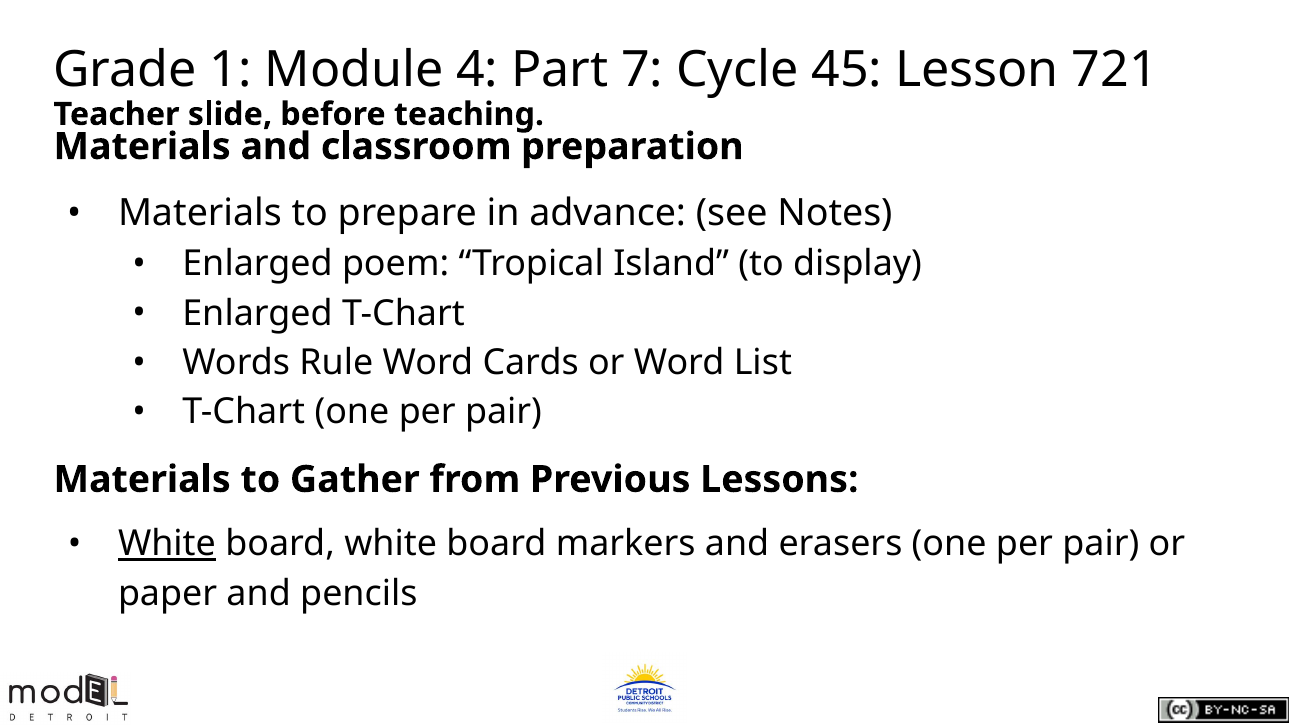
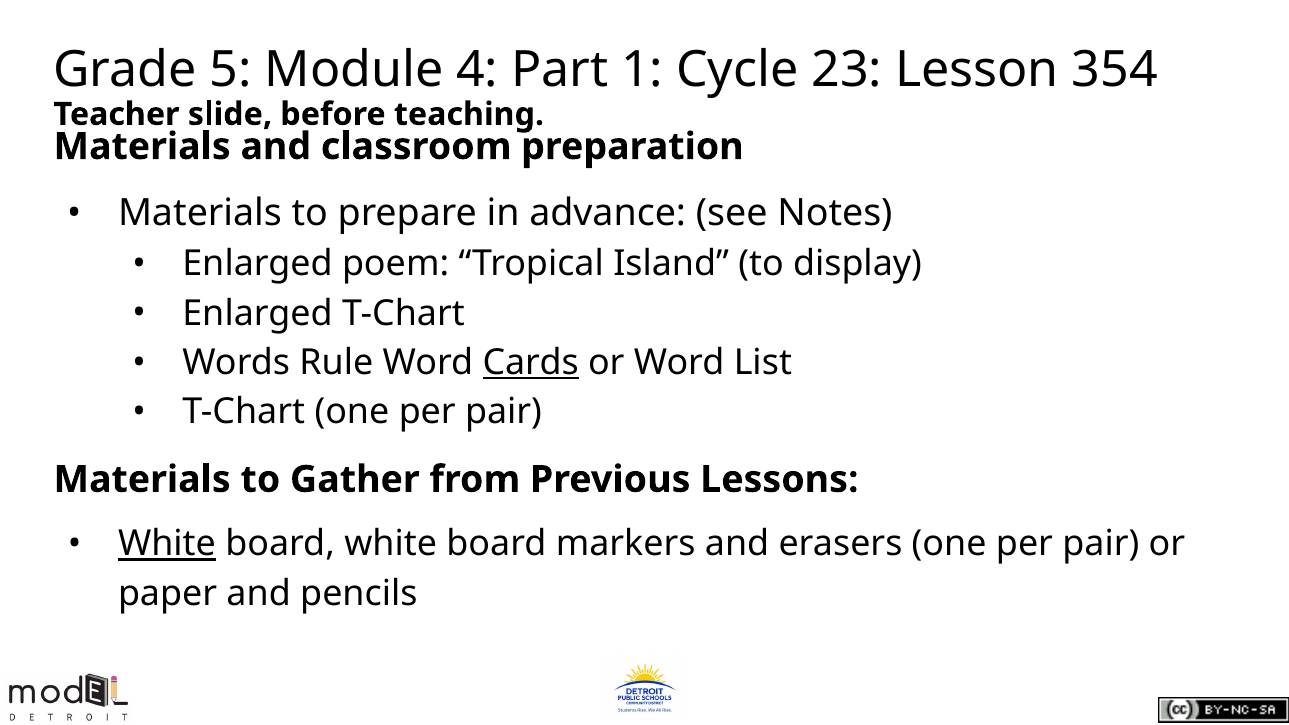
1: 1 -> 5 (231, 70)
7: 7 -> 1 (642, 70)
45: 45 -> 23 (847, 70)
721: 721 -> 354 (1115, 70)
Cards underline: none -> present (531, 363)
